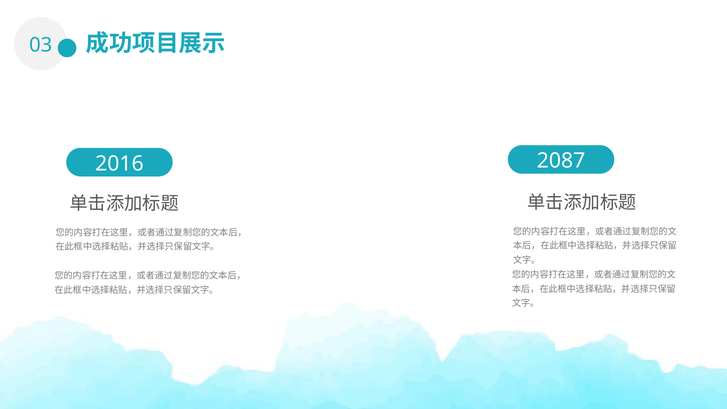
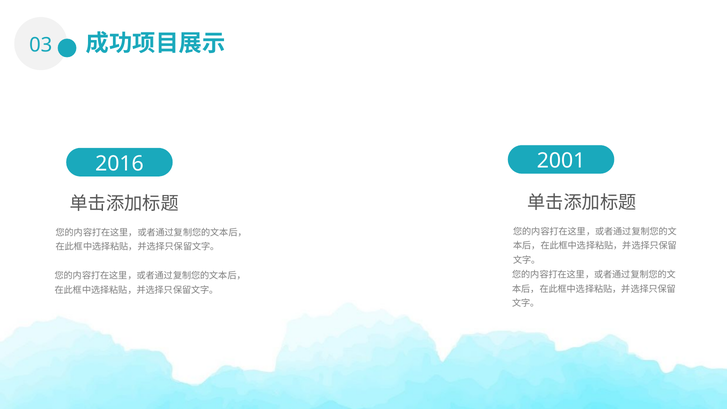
2087: 2087 -> 2001 (561, 161)
